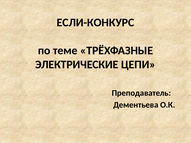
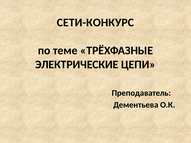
ЕСЛИ-КОНКУРС: ЕСЛИ-КОНКУРС -> СЕТИ-КОНКУРС (95, 23)
